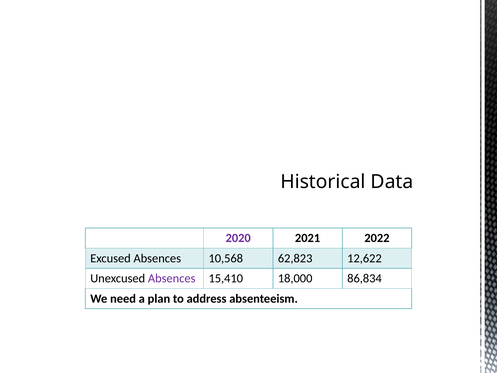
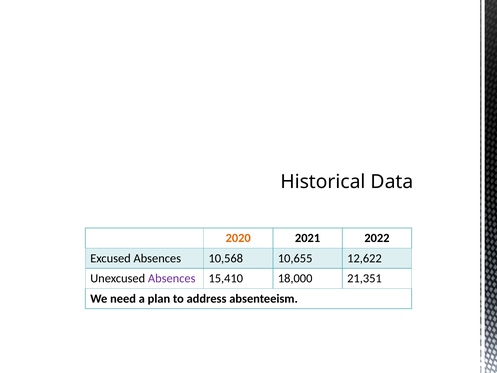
2020 colour: purple -> orange (238, 238)
62,823: 62,823 -> 10,655 (295, 258)
86,834: 86,834 -> 21,351 (364, 278)
